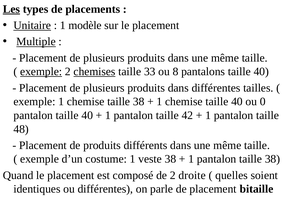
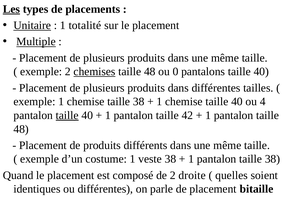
modèle: modèle -> totalité (85, 25)
exemple underline: present -> none (41, 72)
33: 33 -> 48 (150, 72)
8: 8 -> 0 (175, 72)
0: 0 -> 4 (263, 102)
taille underline: none -> present (67, 115)
